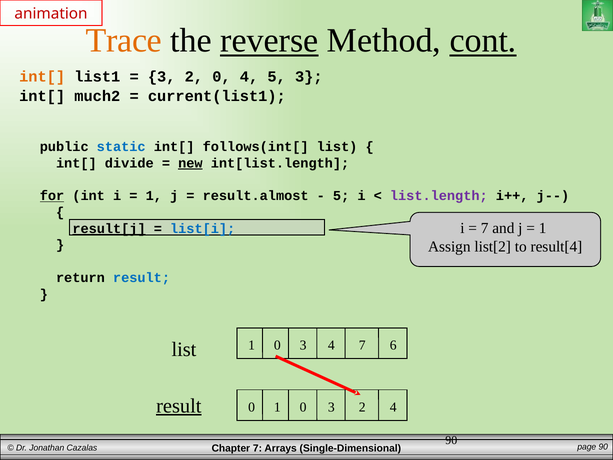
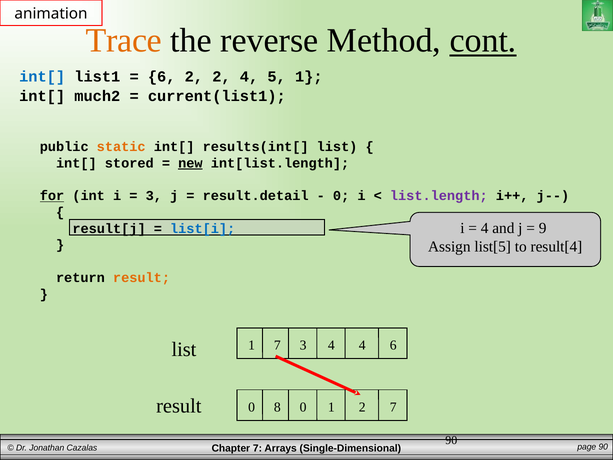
animation colour: red -> black (51, 14)
reverse underline: present -> none (269, 41)
int[ colour: orange -> blue (42, 76)
3: 3 -> 6 (162, 76)
2 0: 0 -> 2 (221, 76)
5 3: 3 -> 1 (309, 76)
static colour: blue -> orange (121, 147)
follows(int[: follows(int[ -> results(int[ (256, 147)
divide: divide -> stored (129, 163)
1: 1 -> 3 (154, 196)
result.almost: result.almost -> result.detail (256, 196)
5: 5 -> 0 (341, 196)
7: 7 -> 4 (485, 228)
1: 1 -> 9 (543, 228)
result[j underline: present -> none (109, 229)
list[2: list[2 -> list[5 (493, 247)
result colour: blue -> orange (142, 278)
0: 0 -> 7 (277, 345)
4 7: 7 -> 4 (362, 345)
result underline: present -> none (179, 406)
0 1: 1 -> 8 (277, 407)
3: 3 -> 1 (331, 407)
2 4: 4 -> 7 (393, 407)
